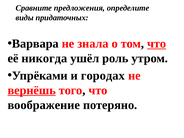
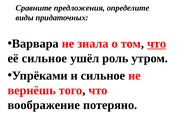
её никогда: никогда -> сильное (44, 58)
и городах: городах -> сильное (103, 76)
вернёшь underline: present -> none (32, 90)
